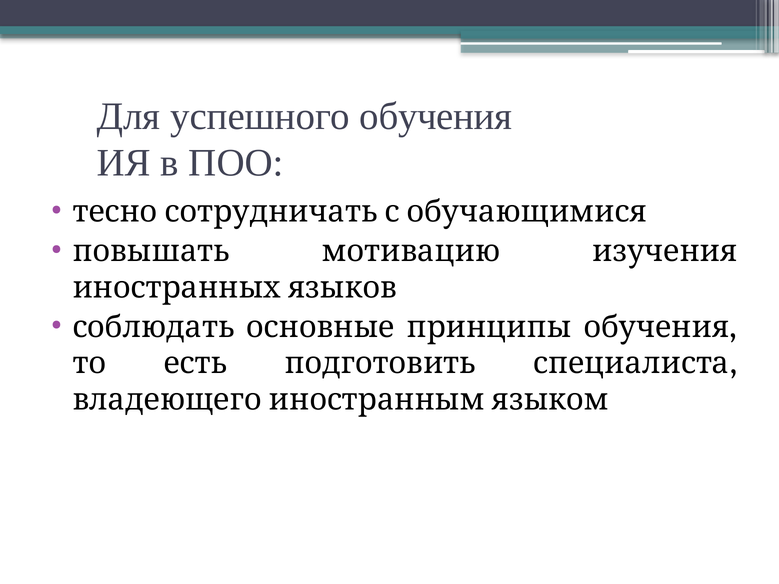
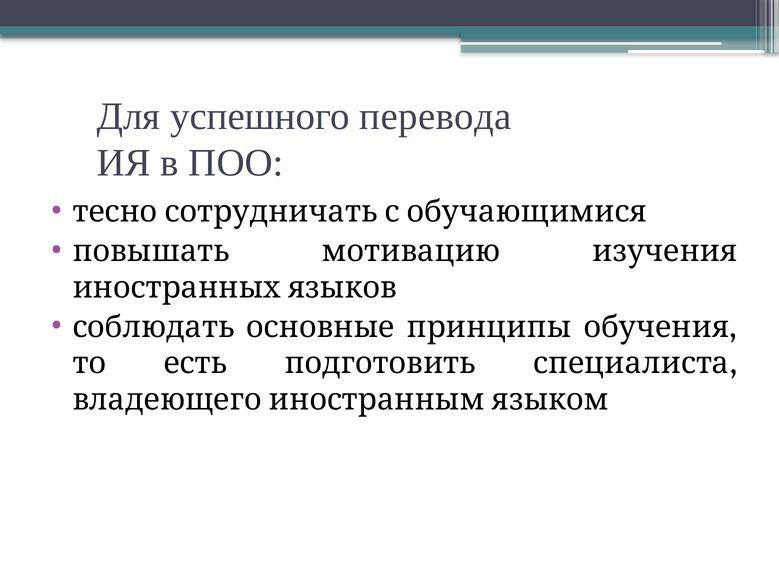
успешного обучения: обучения -> перевода (436, 116)
